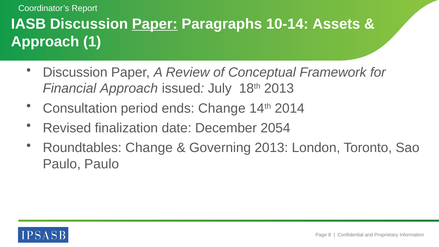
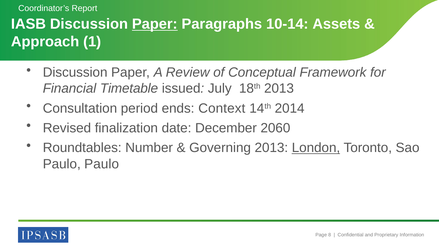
Financial Approach: Approach -> Timetable (129, 89)
ends Change: Change -> Context (222, 108)
2054: 2054 -> 2060 (275, 128)
Roundtables Change: Change -> Number (149, 148)
London underline: none -> present (316, 148)
